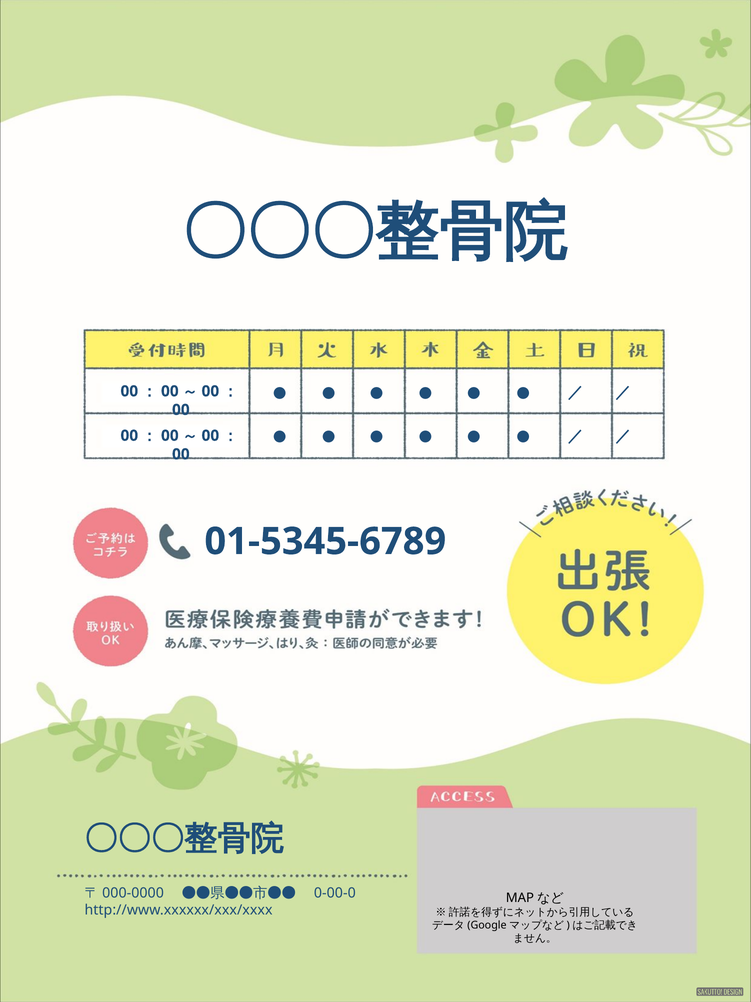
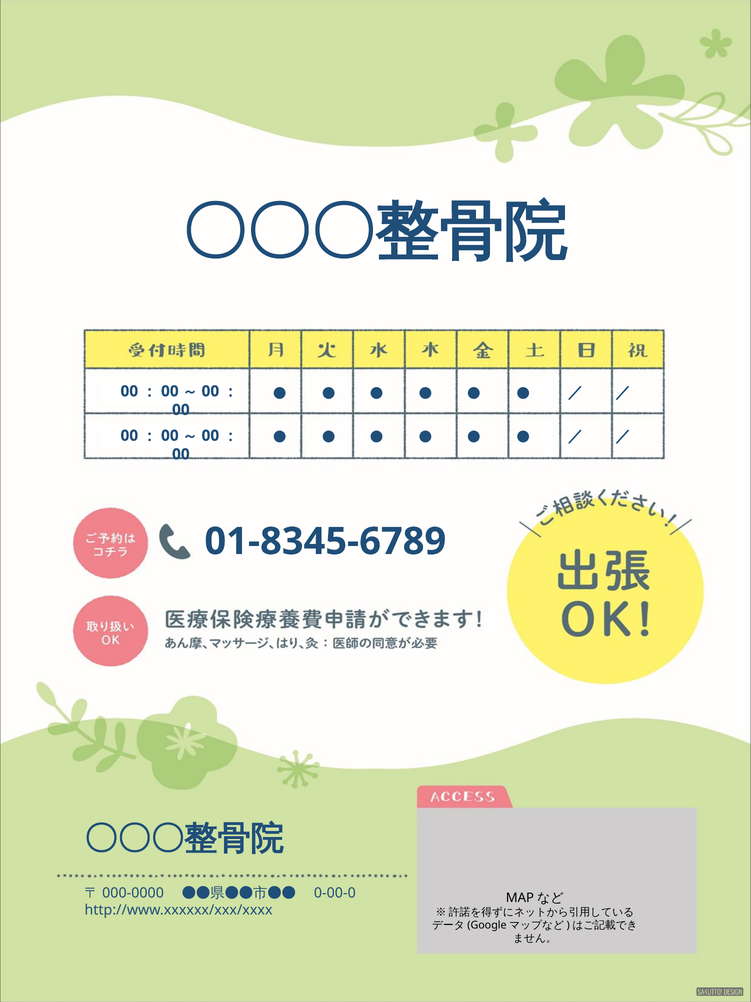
01-5345-6789: 01-5345-6789 -> 01-8345-6789 (325, 541)
